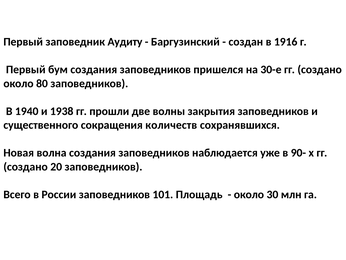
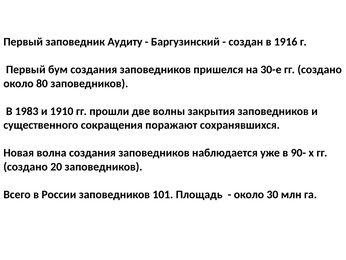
1940: 1940 -> 1983 (27, 111)
1938: 1938 -> 1910 (62, 111)
количеств: количеств -> поражают (171, 125)
